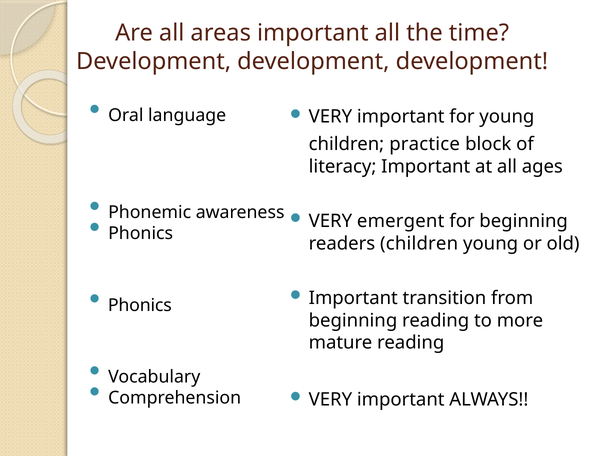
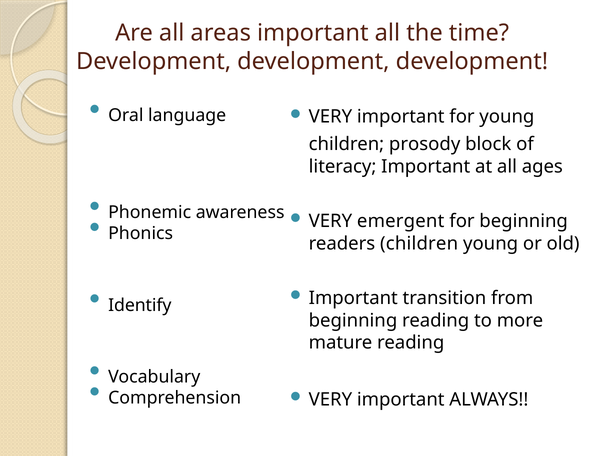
practice: practice -> prosody (425, 144)
Phonics: Phonics -> Identify (140, 305)
